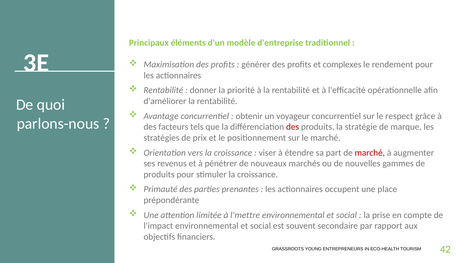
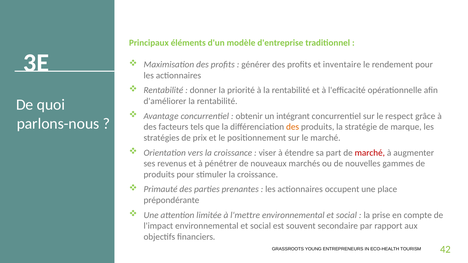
complexes: complexes -> inventaire (342, 65)
voyageur: voyageur -> intégrant (293, 116)
des colour: red -> orange (293, 127)
